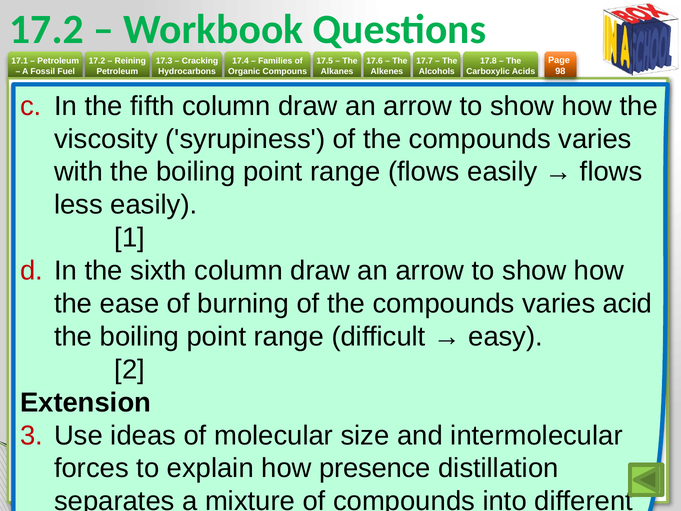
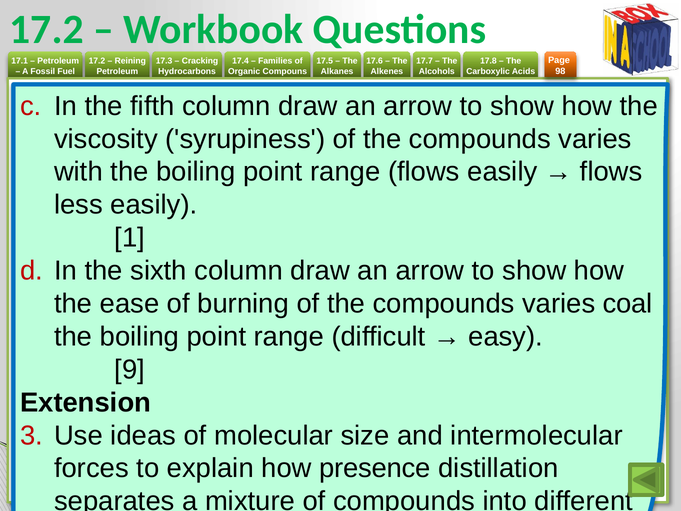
acid: acid -> coal (627, 304)
2: 2 -> 9 (130, 369)
